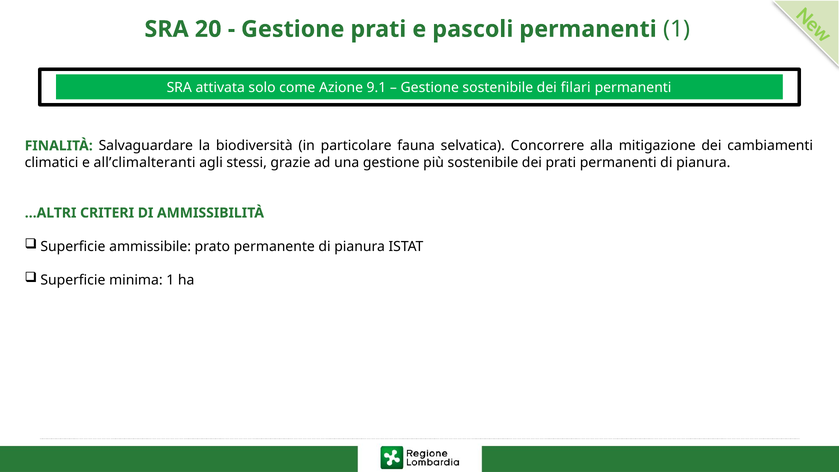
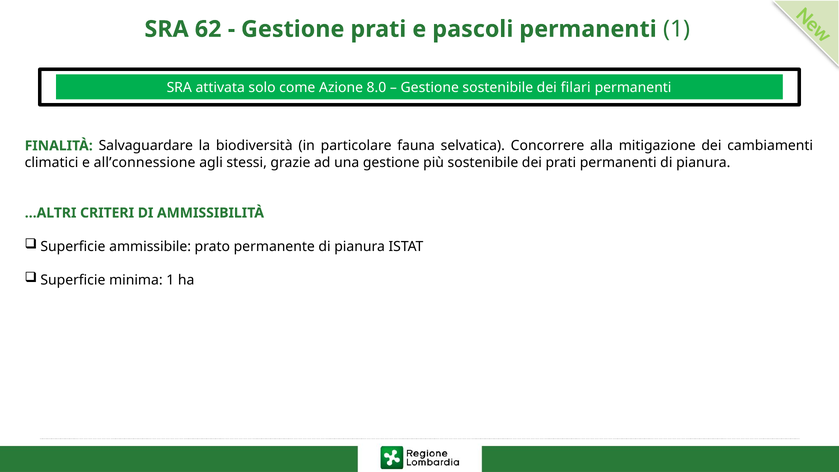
20: 20 -> 62 (208, 29)
9.1: 9.1 -> 8.0 (376, 88)
all’climalteranti: all’climalteranti -> all’connessione (145, 163)
